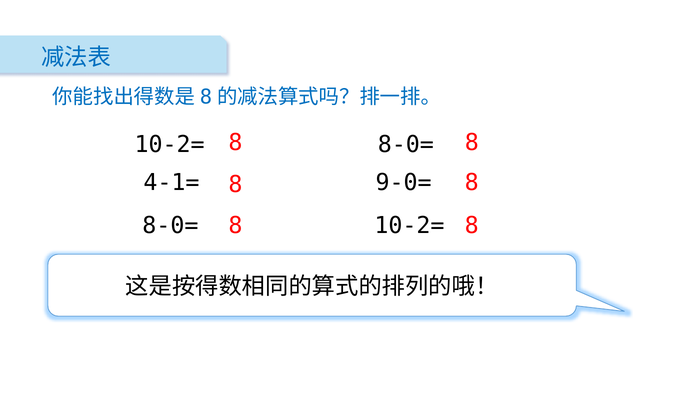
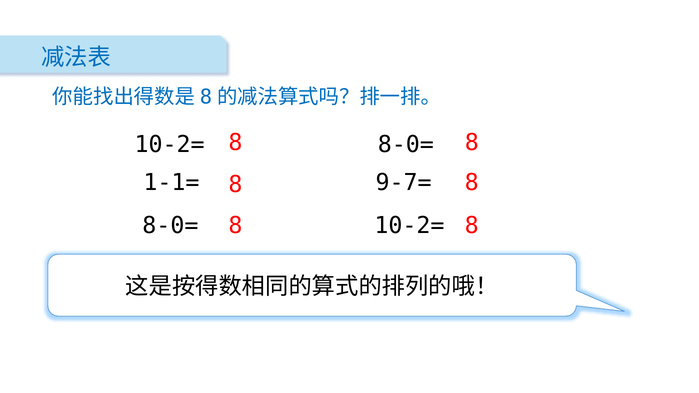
4-1=: 4-1= -> 1-1= (171, 183)
9-0=: 9-0= -> 9-7= (404, 183)
